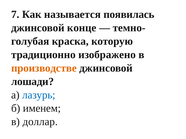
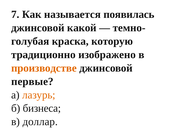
конце: конце -> какой (82, 28)
лошади: лошади -> первые (32, 82)
лазурь colour: blue -> orange (39, 95)
именем: именем -> бизнеса (42, 109)
